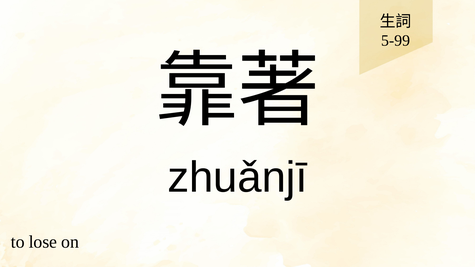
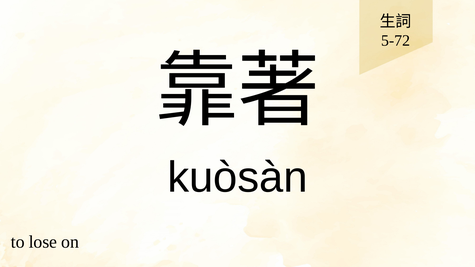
5-99: 5-99 -> 5-72 (396, 41)
zhuǎnjī: zhuǎnjī -> kuòsàn (237, 178)
